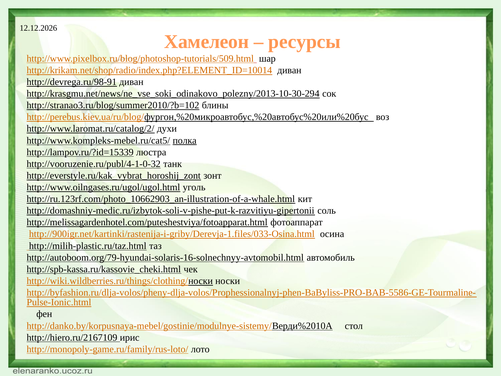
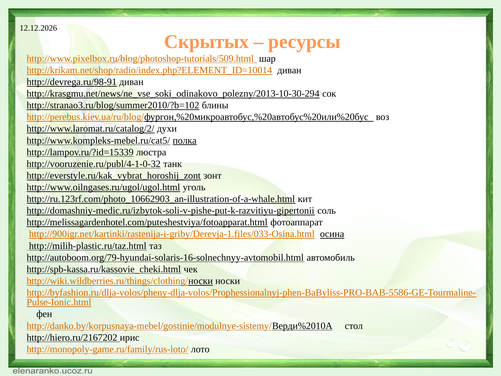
Хамелеон: Хамелеон -> Скрытых (207, 42)
осина underline: none -> present (332, 234)
http://hiero.ru/2167109: http://hiero.ru/2167109 -> http://hiero.ru/2167202 (72, 337)
